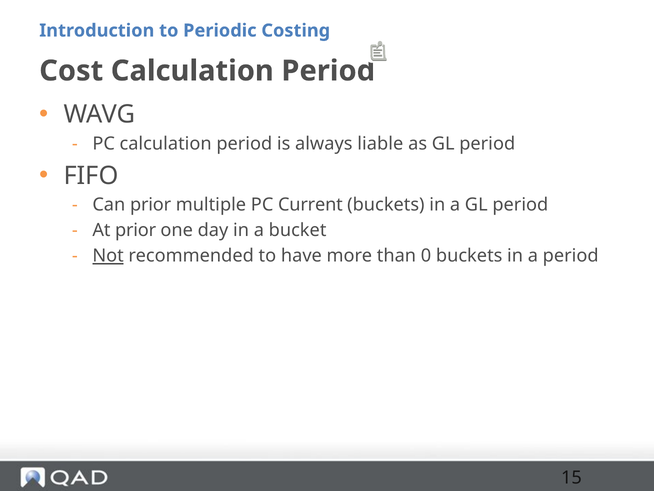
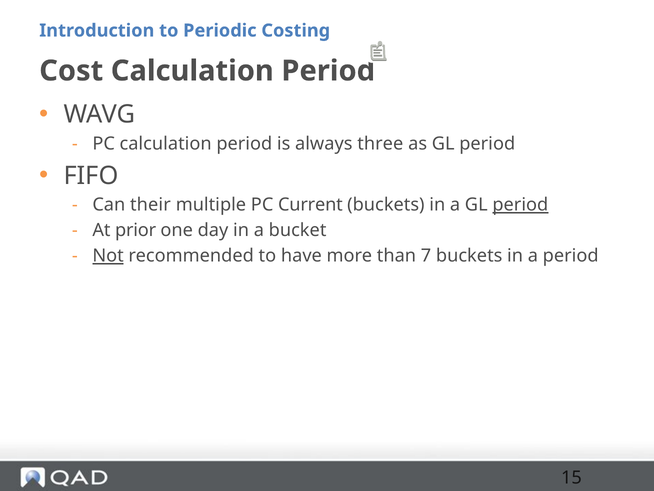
liable: liable -> three (380, 144)
Can prior: prior -> their (150, 205)
period underline: none -> present (520, 205)
0: 0 -> 7 (426, 256)
